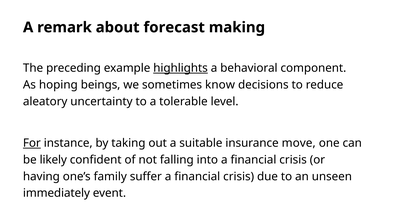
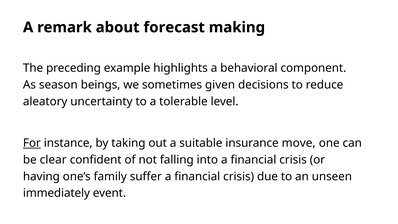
highlights underline: present -> none (181, 68)
hoping: hoping -> season (58, 85)
know: know -> given (220, 85)
likely: likely -> clear (53, 160)
